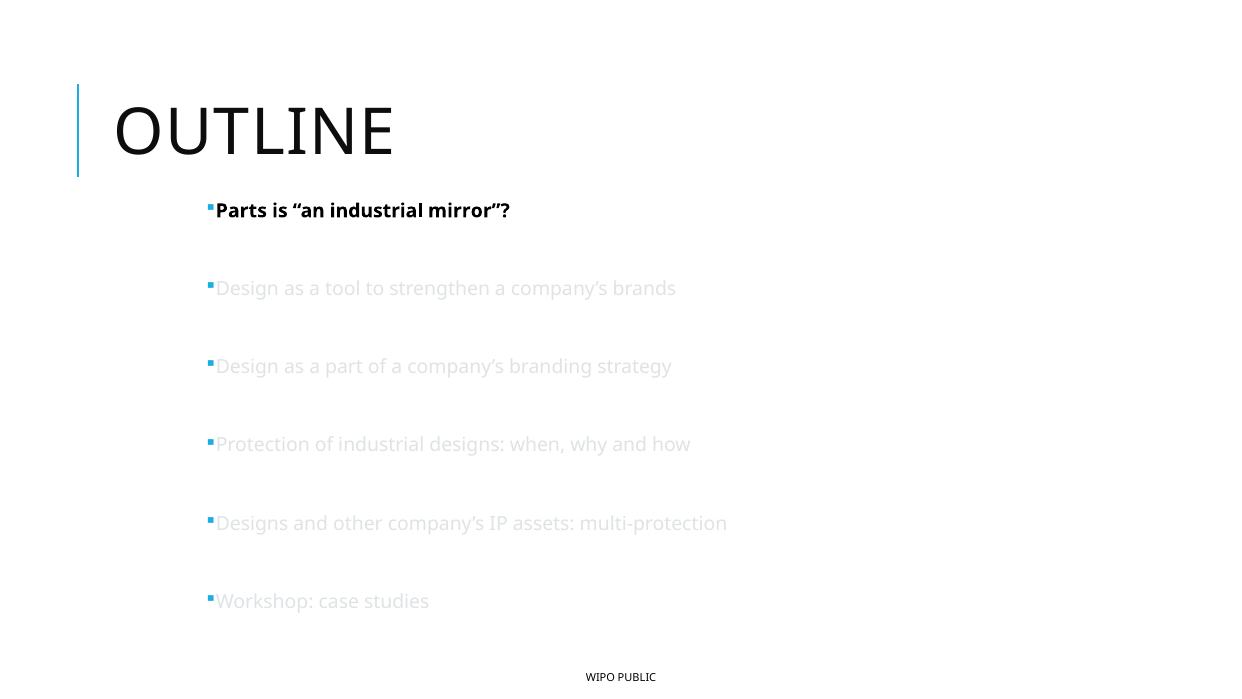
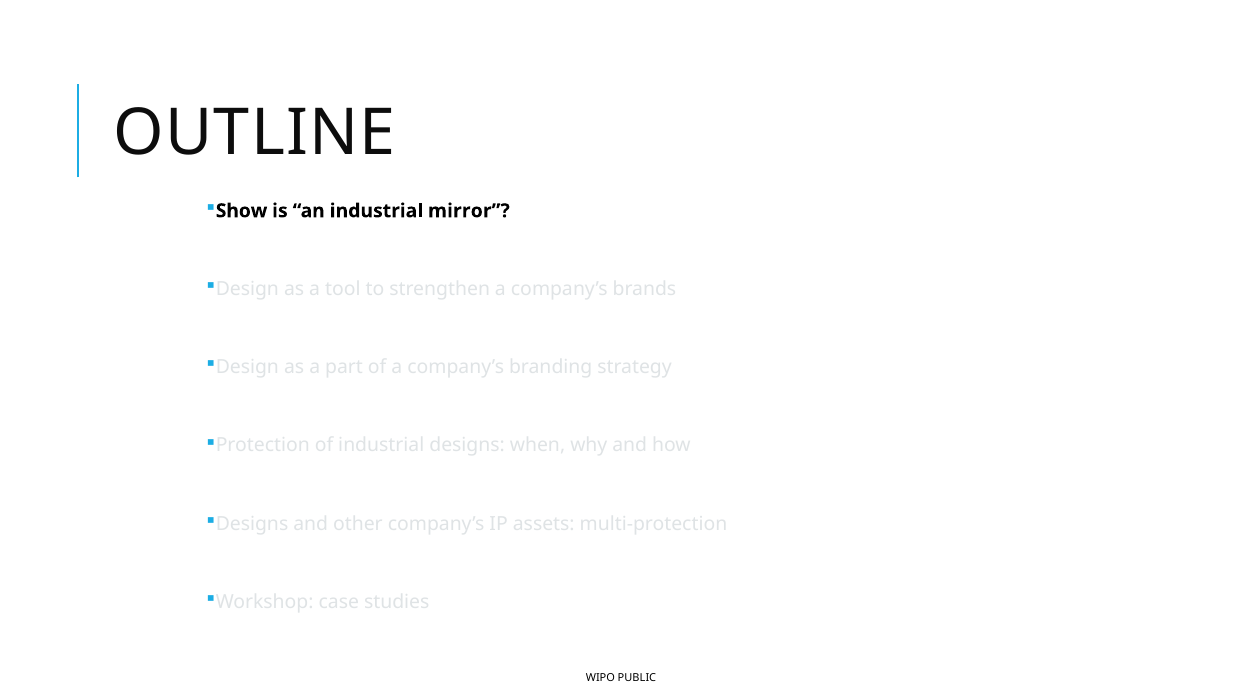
Parts: Parts -> Show (242, 211)
